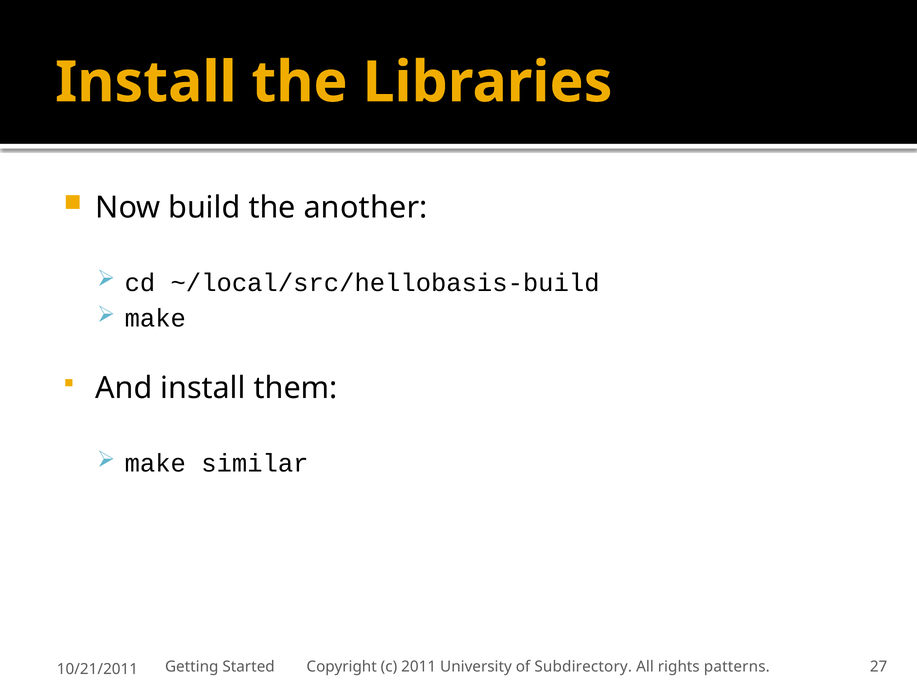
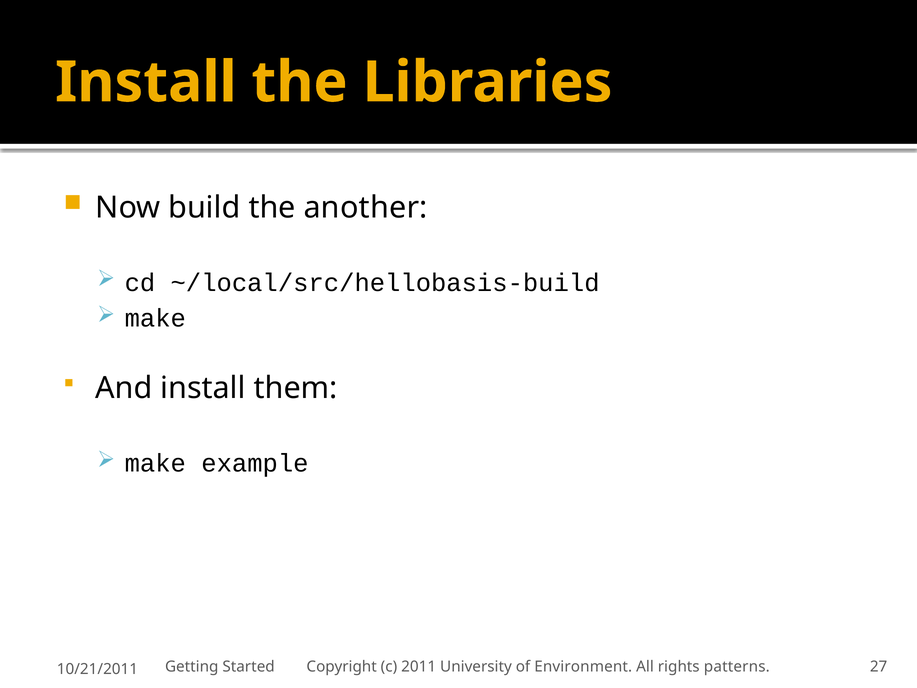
similar: similar -> example (255, 463)
Subdirectory: Subdirectory -> Environment (583, 666)
